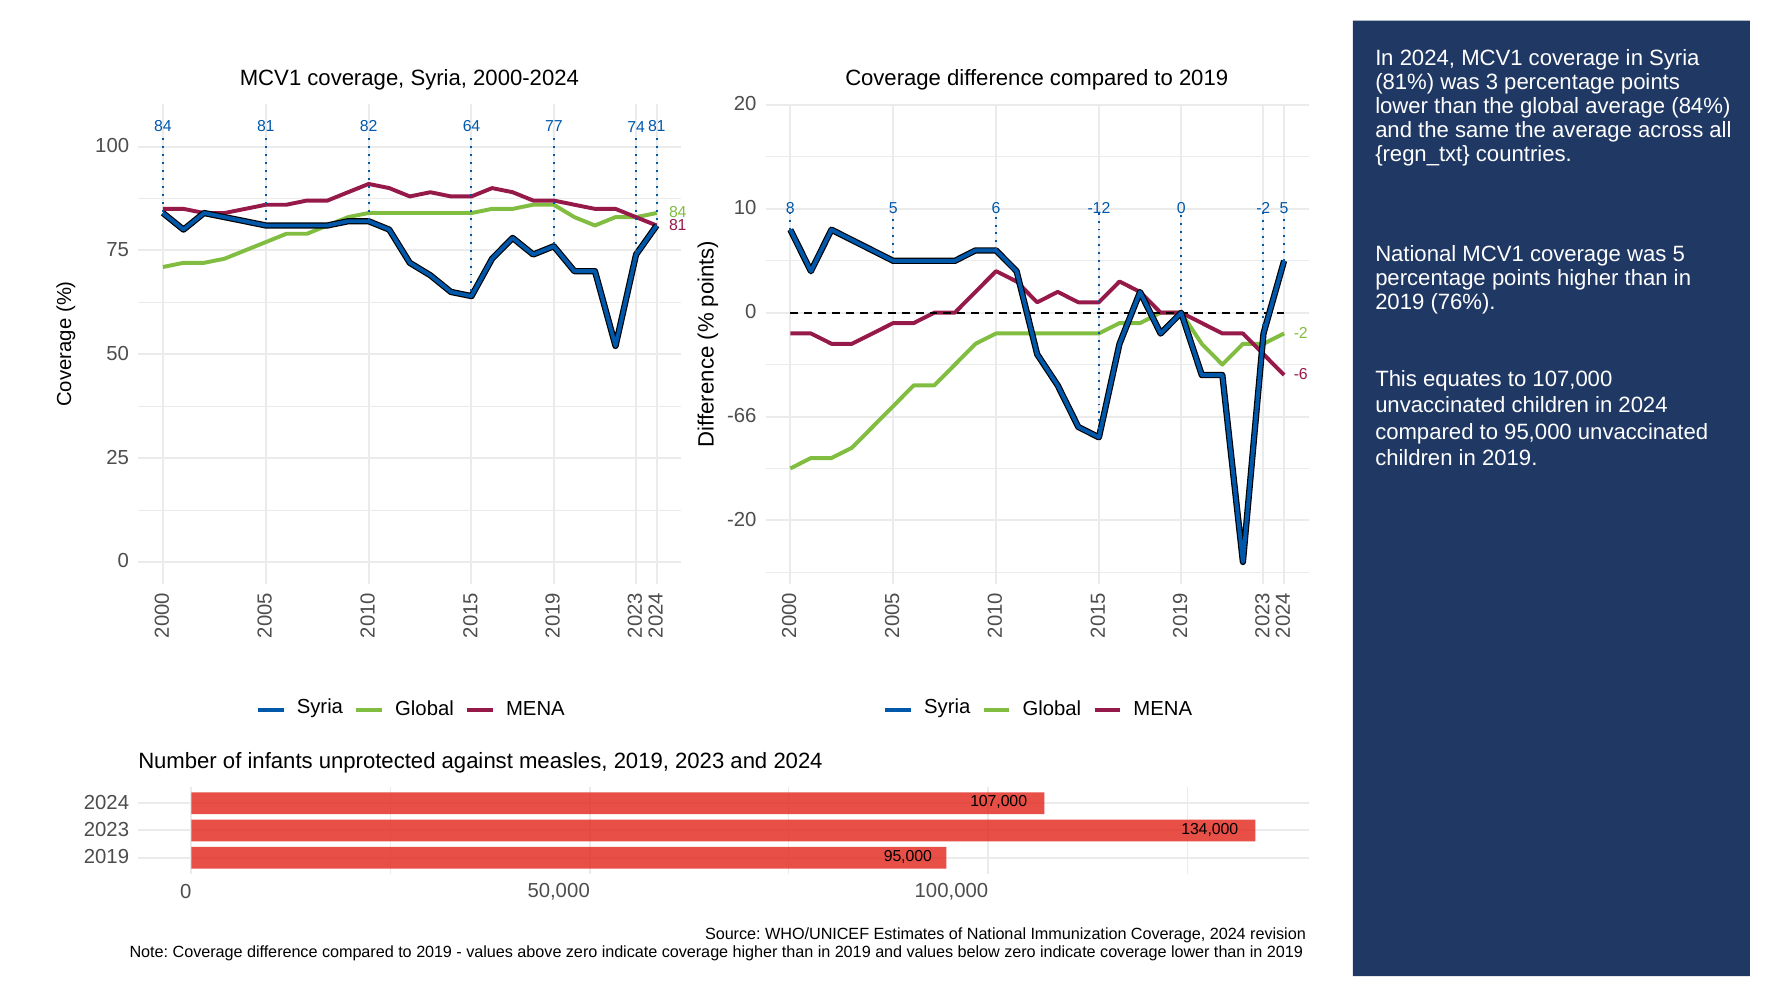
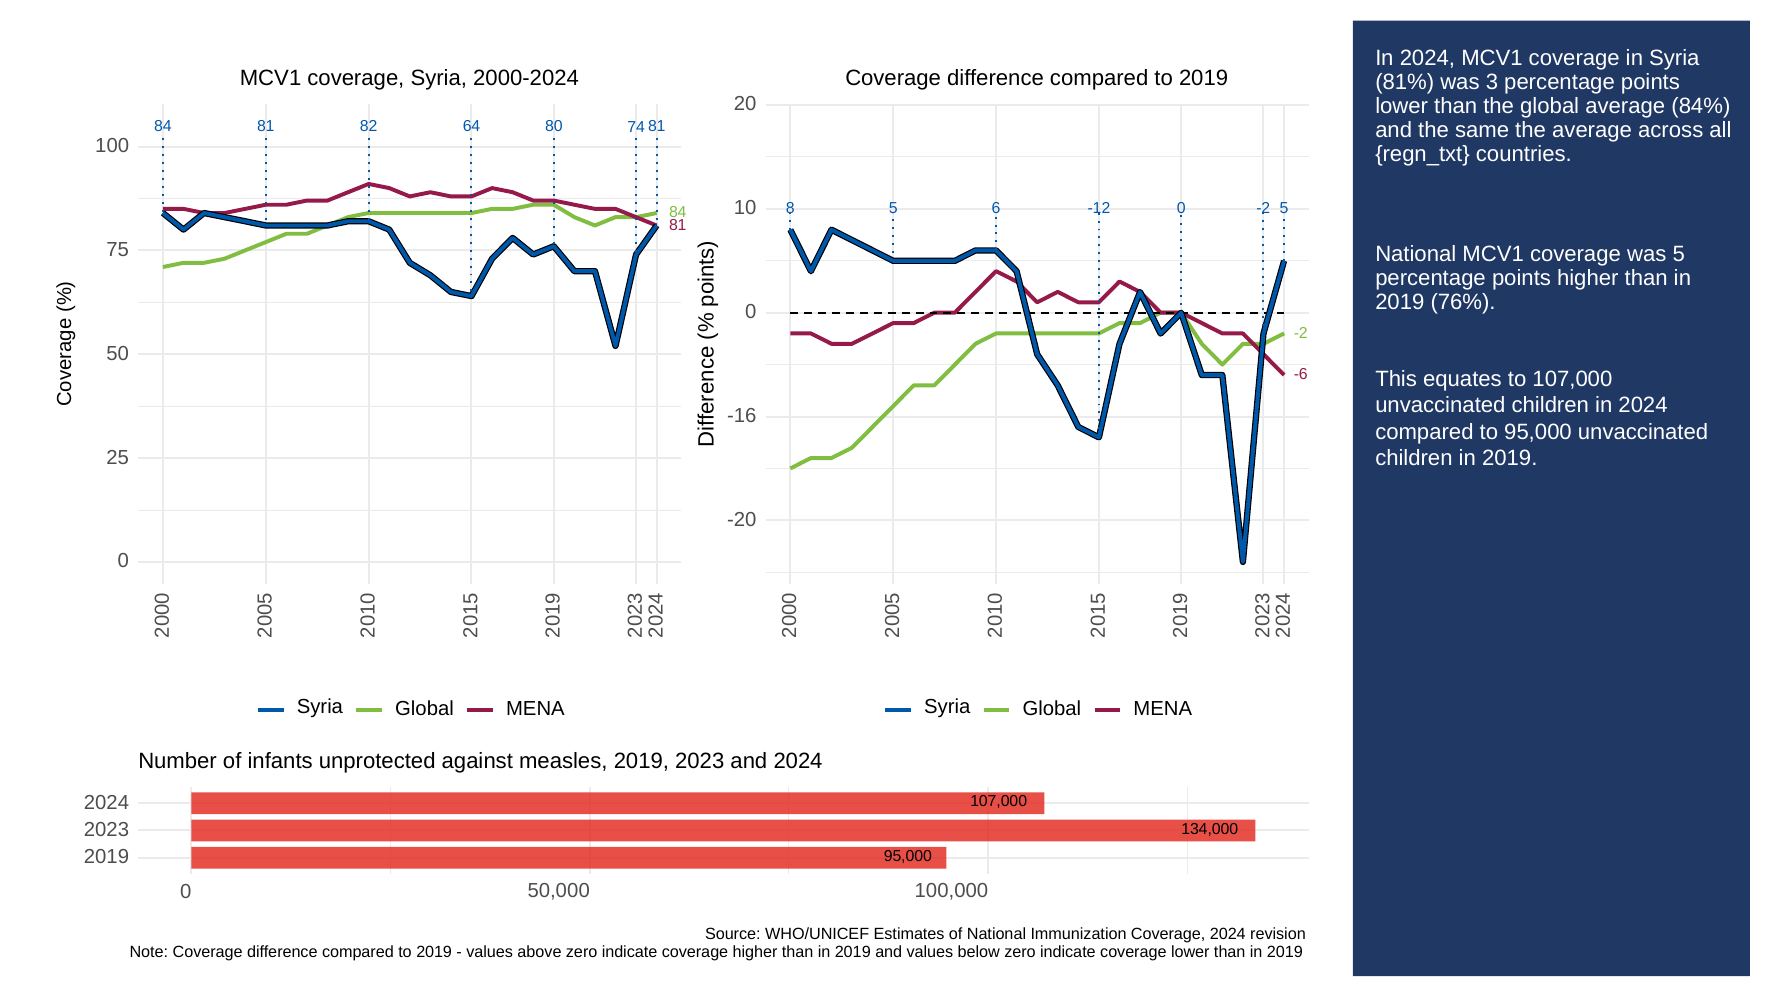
77: 77 -> 80 (554, 127)
-66: -66 -> -16 (742, 416)
